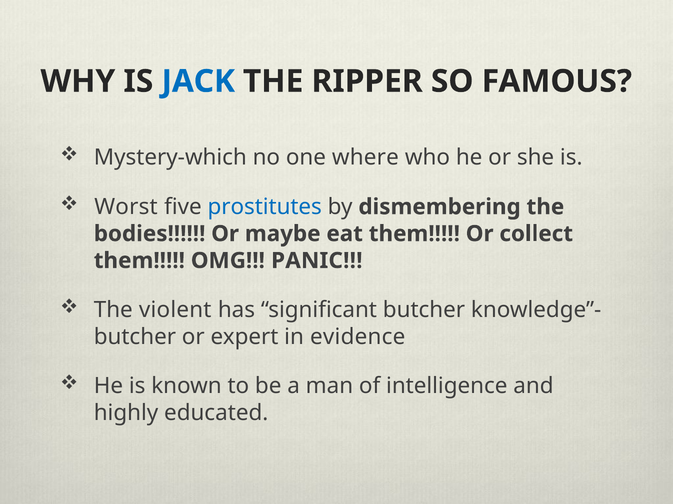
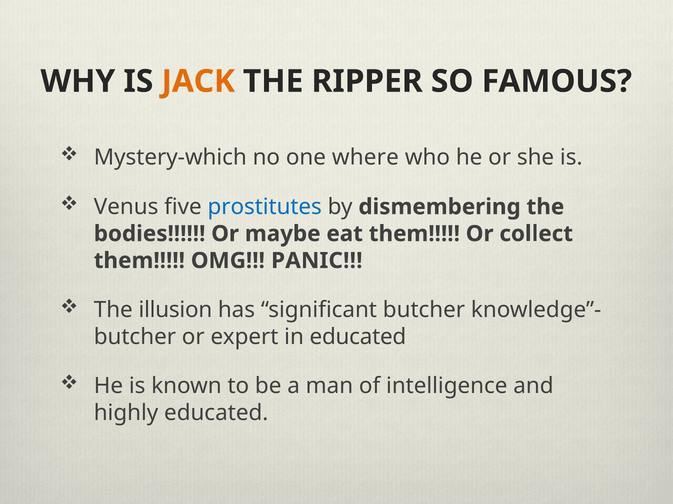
JACK colour: blue -> orange (198, 81)
Worst: Worst -> Venus (126, 207)
violent: violent -> illusion (175, 310)
in evidence: evidence -> educated (358, 337)
